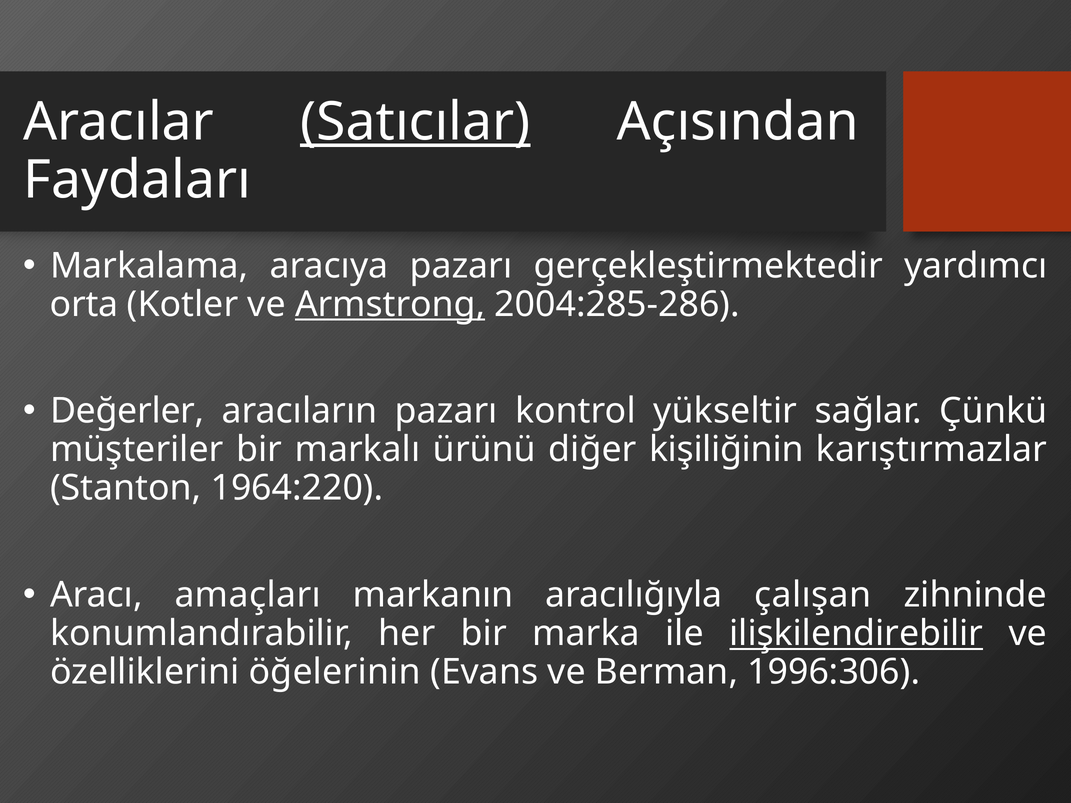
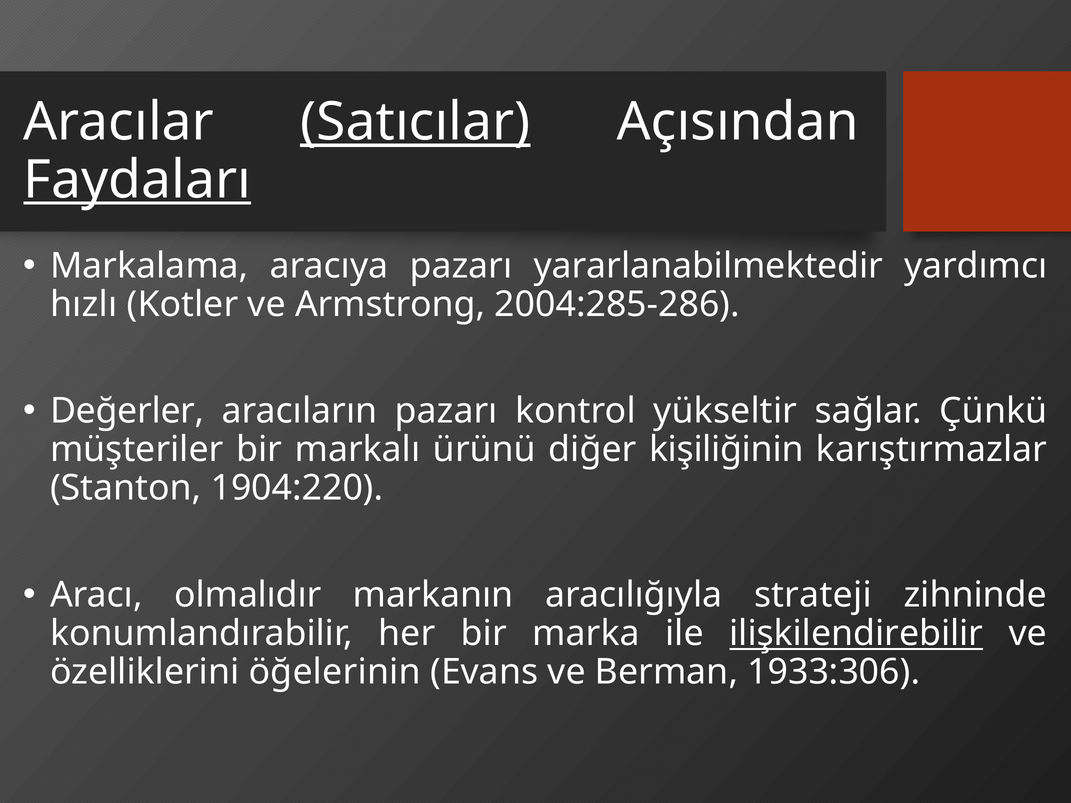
Faydaları underline: none -> present (137, 180)
gerçekleştirmektedir: gerçekleştirmektedir -> yararlanabilmektedir (708, 266)
orta: orta -> hızlı (84, 304)
Armstrong underline: present -> none (390, 304)
1964:220: 1964:220 -> 1904:220 (297, 488)
amaçları: amaçları -> olmalıdır (248, 595)
çalışan: çalışan -> strateji (813, 595)
1996:306: 1996:306 -> 1933:306 (834, 672)
